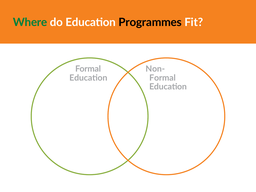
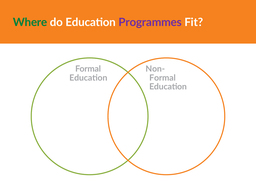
Programmes colour: black -> purple (150, 22)
